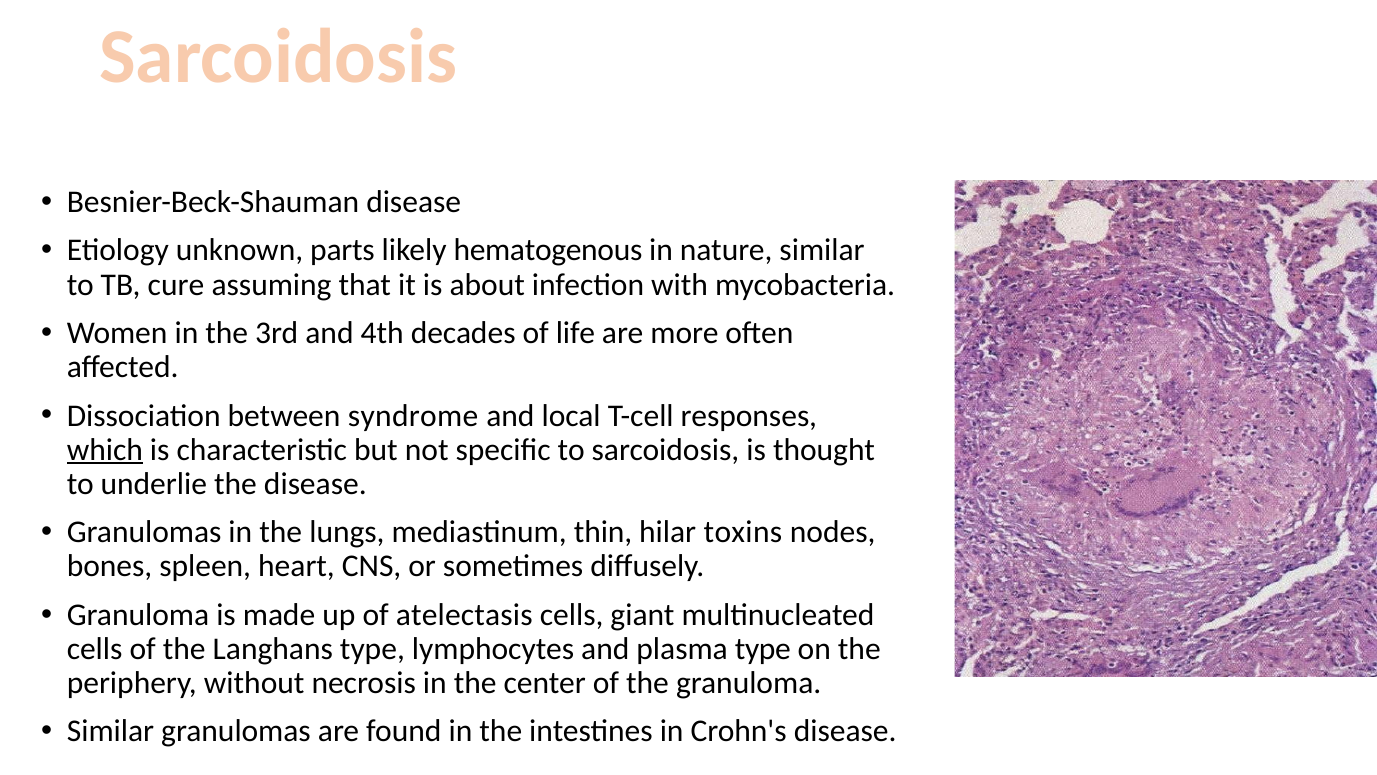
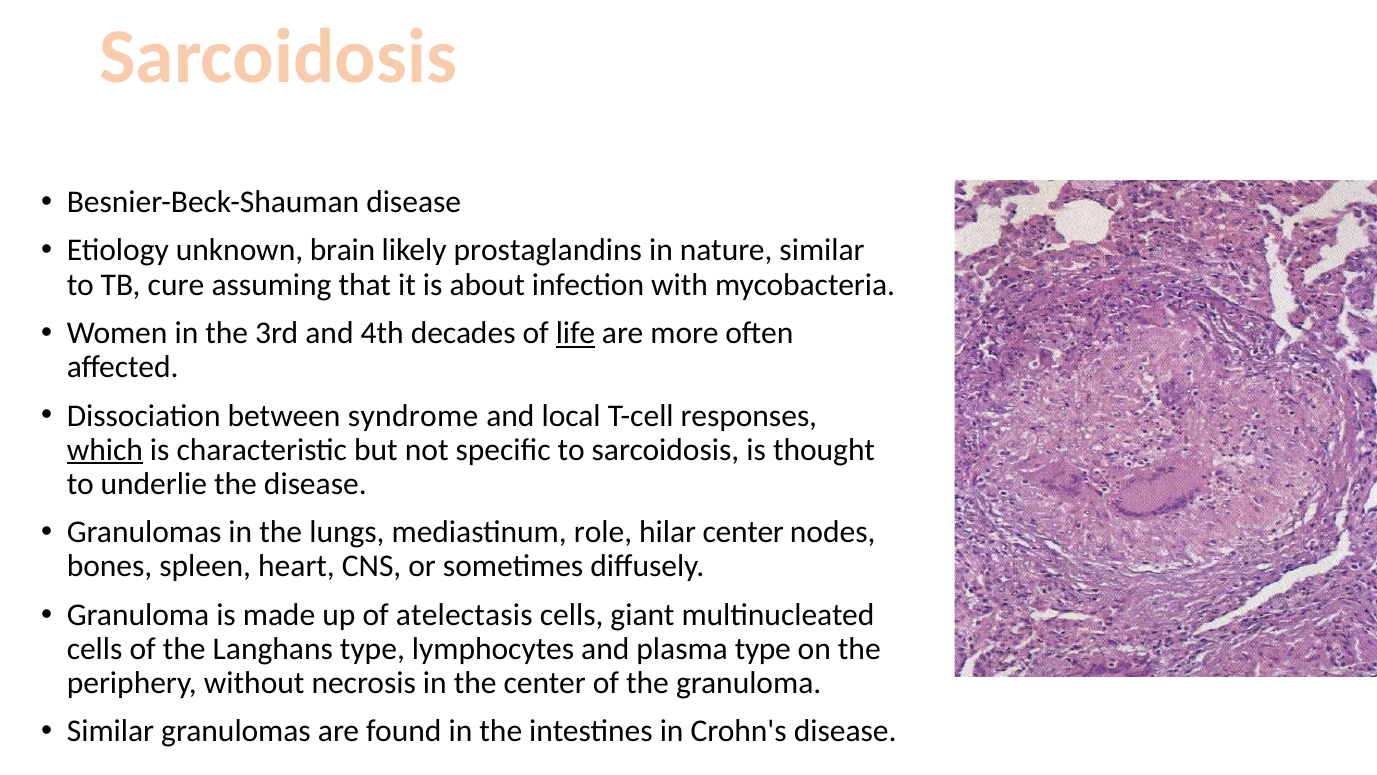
parts: parts -> brain (343, 250)
hematogenous: hematogenous -> prostaglandins (548, 250)
life underline: none -> present (576, 333)
thin: thin -> role (603, 532)
hilar toxins: toxins -> center (743, 532)
